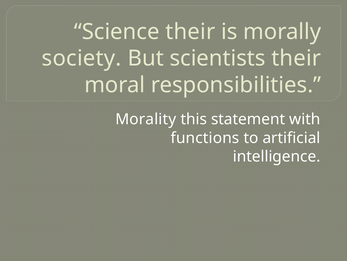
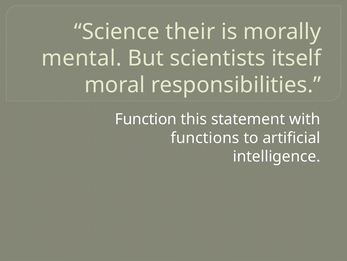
society: society -> mental (82, 58)
scientists their: their -> itself (296, 58)
Morality: Morality -> Function (146, 119)
